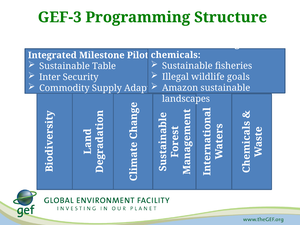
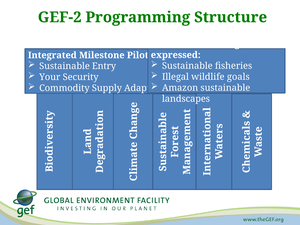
GEF-3: GEF-3 -> GEF-2 (60, 17)
chemicals: chemicals -> expressed (176, 55)
Table: Table -> Entry (104, 66)
Inter: Inter -> Your (50, 77)
